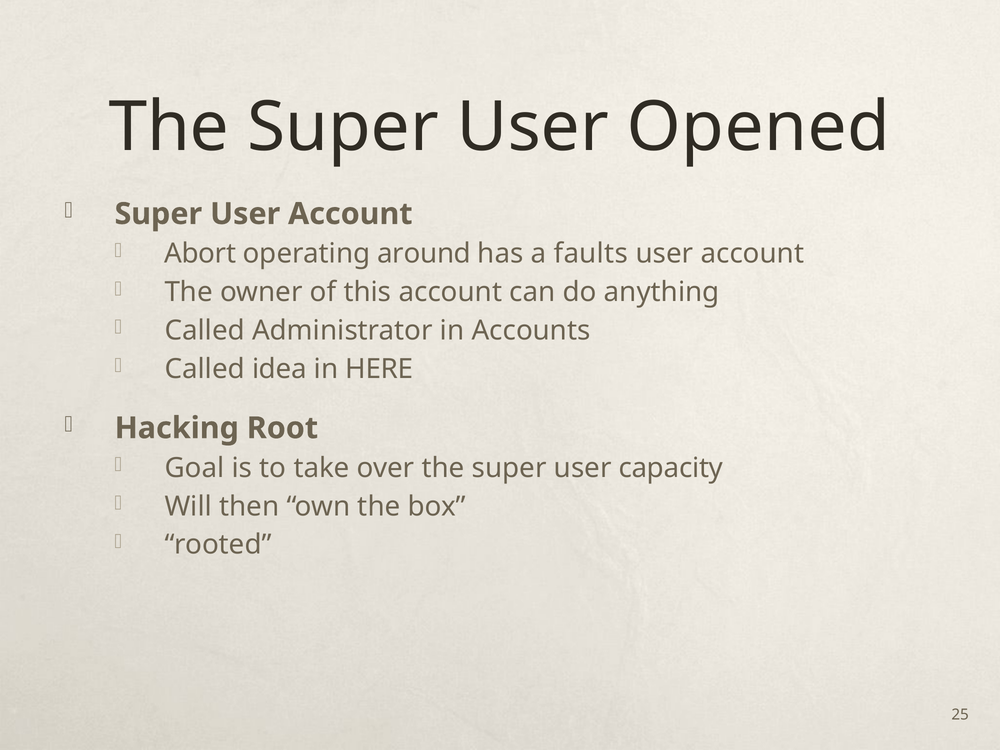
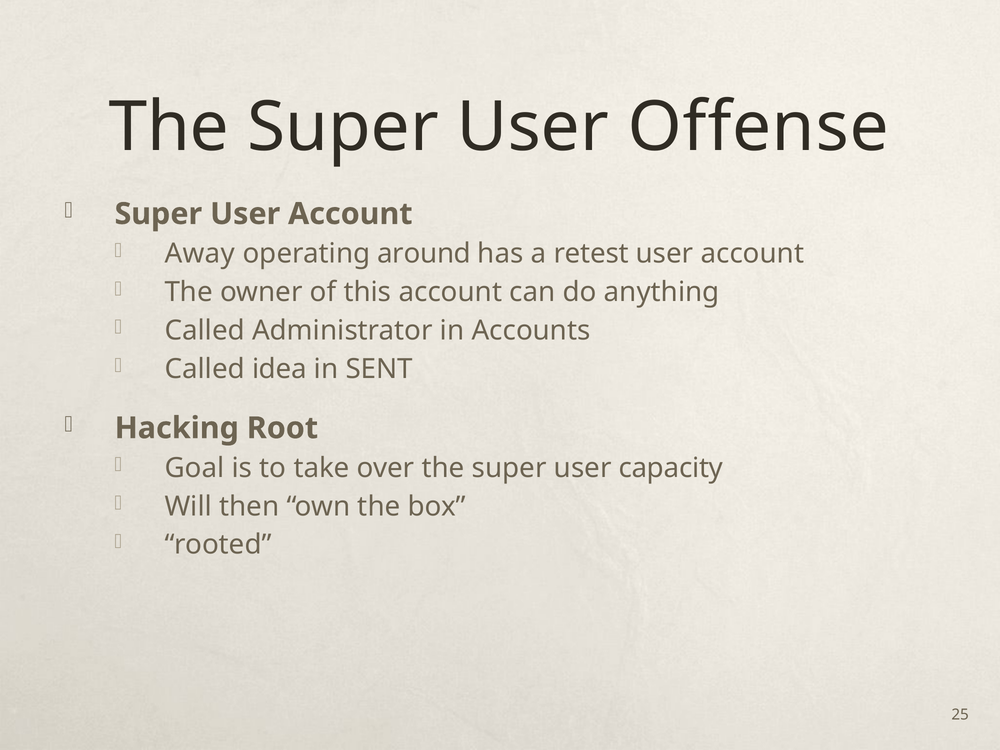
Opened: Opened -> Offense (758, 127)
Abort: Abort -> Away (200, 254)
faults: faults -> retest (591, 254)
HERE: HERE -> SENT (379, 369)
